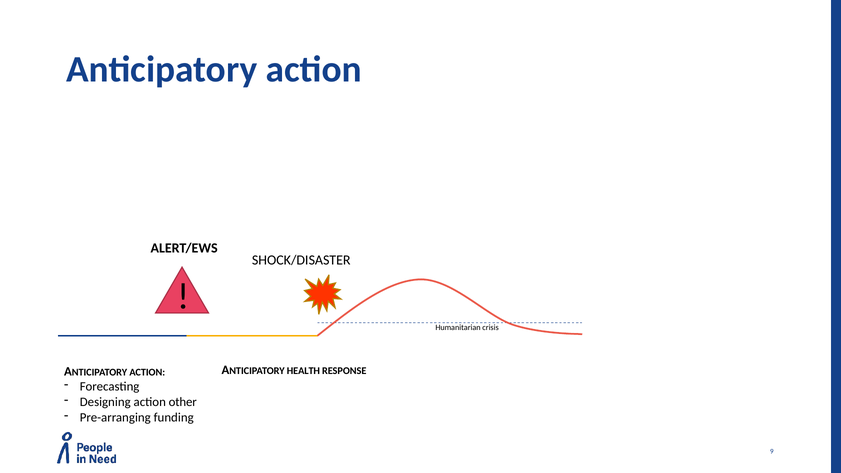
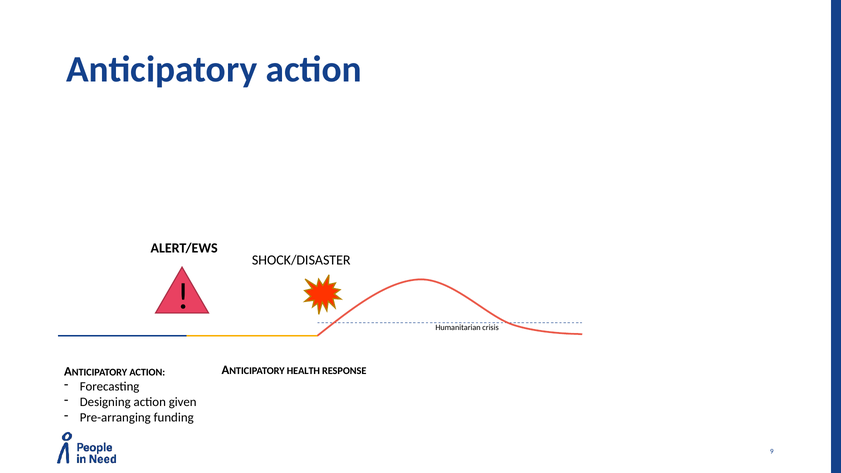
other: other -> given (183, 402)
